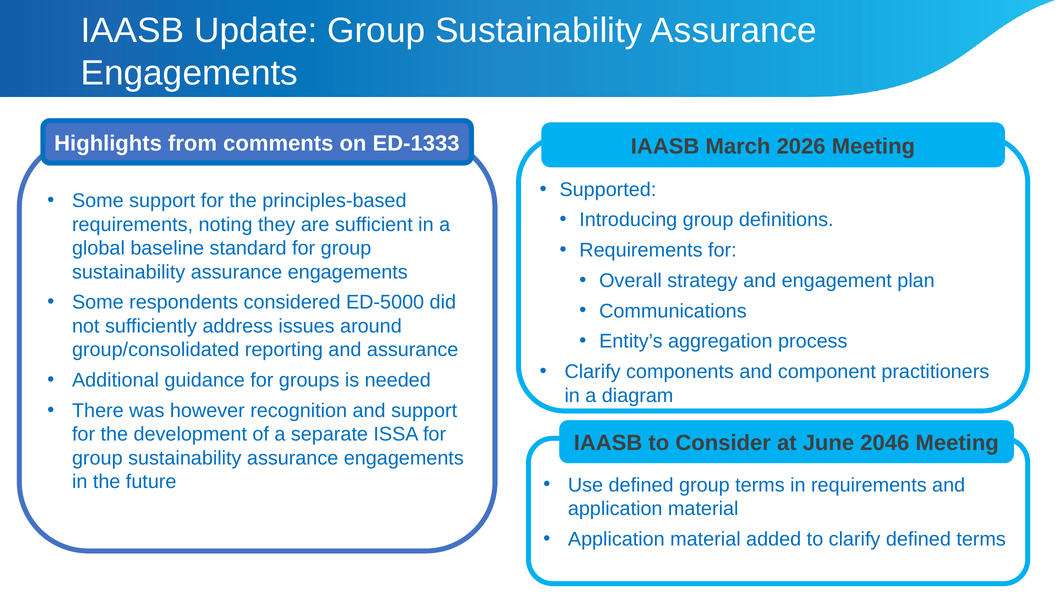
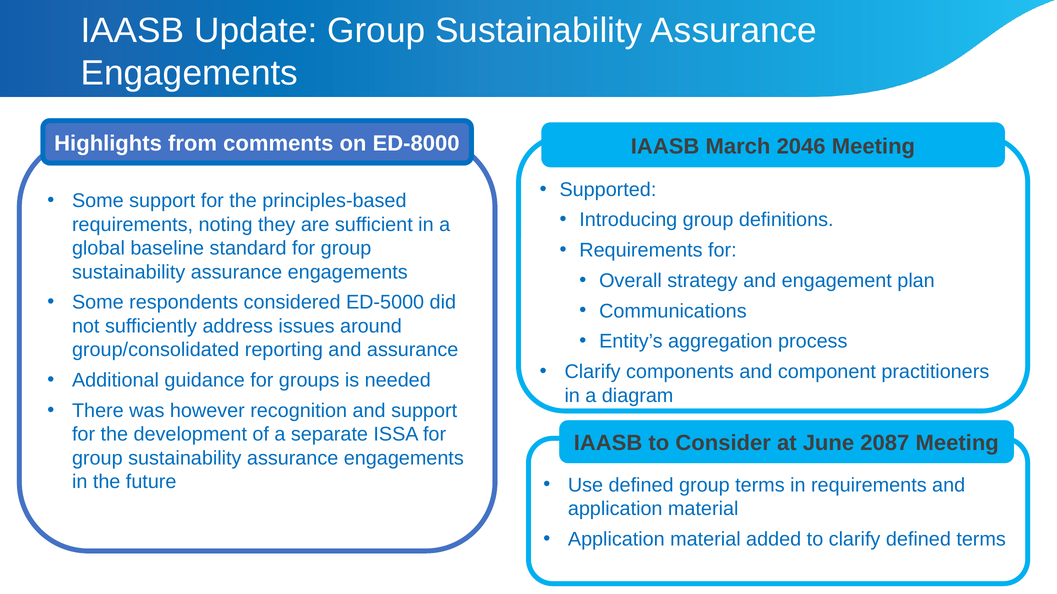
ED-1333: ED-1333 -> ED-8000 (416, 144)
2026: 2026 -> 2046 (801, 146)
2046: 2046 -> 2087 (885, 444)
